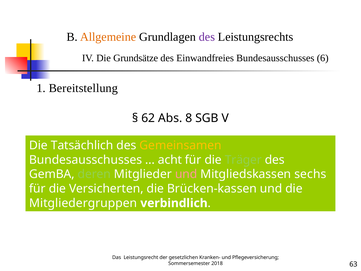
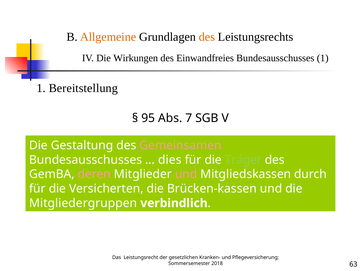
des colour: purple -> orange (207, 37)
Grundsätze: Grundsätze -> Wirkungen (136, 58)
Bundesausschusses 6: 6 -> 1 (323, 58)
62: 62 -> 95 (148, 118)
8: 8 -> 7 (189, 118)
Tatsächlich: Tatsächlich -> Gestaltung (82, 145)
Gemeinsamen colour: yellow -> pink (181, 145)
acht: acht -> dies (170, 160)
deren colour: light green -> pink (94, 174)
sechs: sechs -> durch (310, 174)
